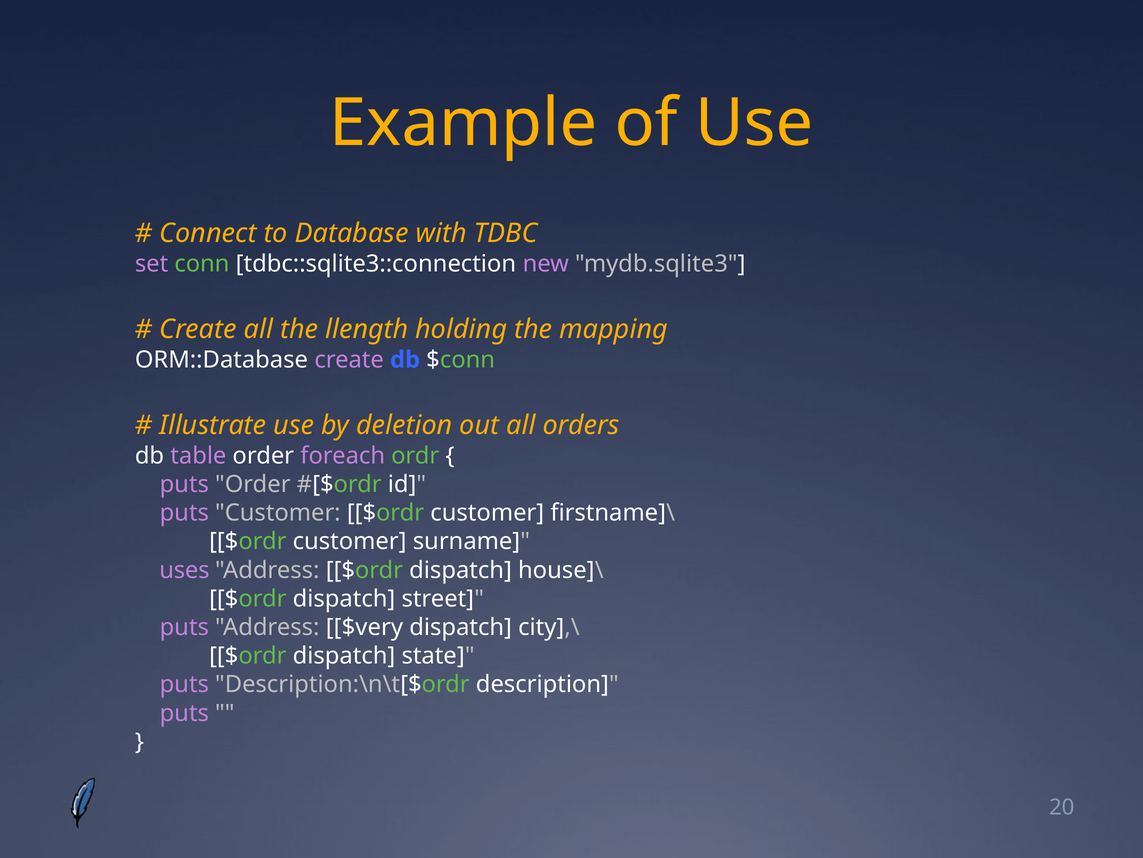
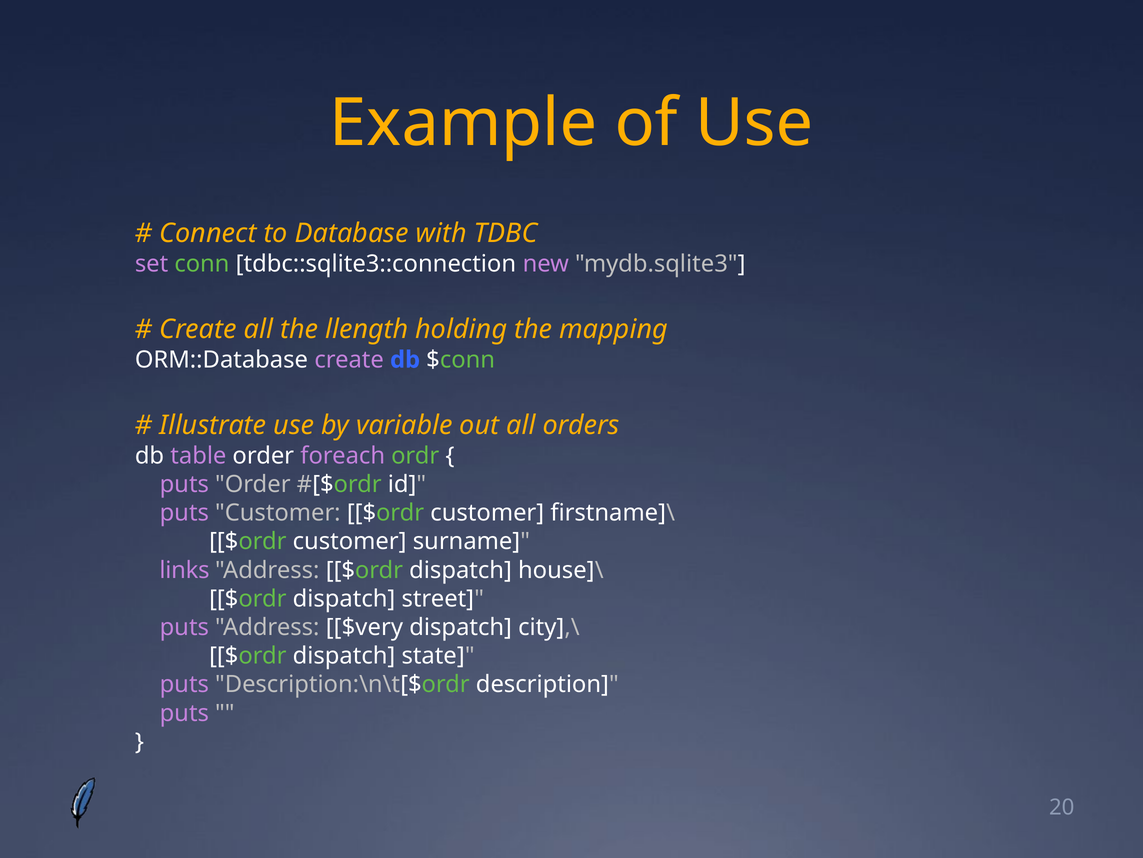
deletion: deletion -> variable (404, 425)
uses: uses -> links (184, 570)
